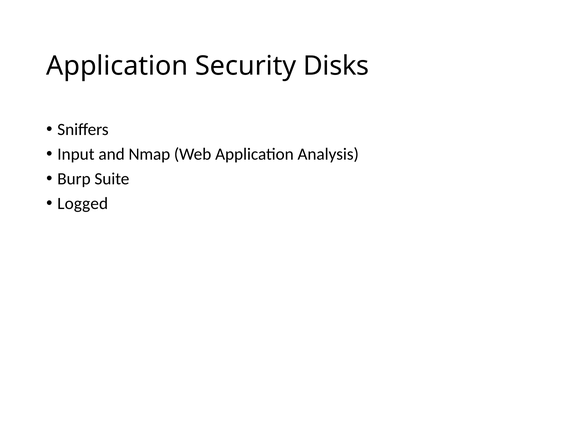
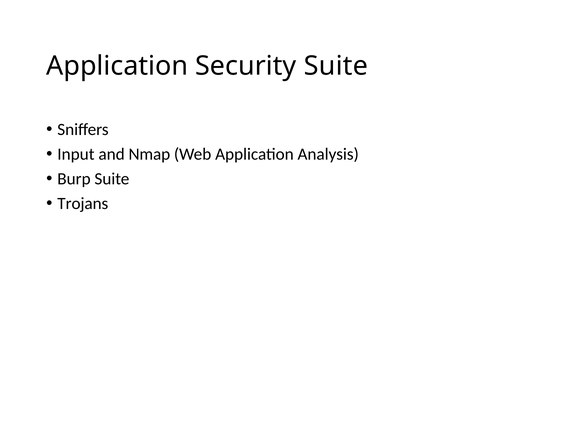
Security Disks: Disks -> Suite (336, 66)
Logged: Logged -> Trojans (83, 203)
